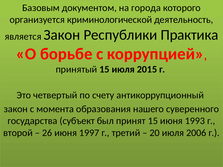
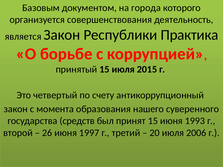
криминологической: криминологической -> совершенствования (110, 20)
субъект: субъект -> средств (77, 121)
